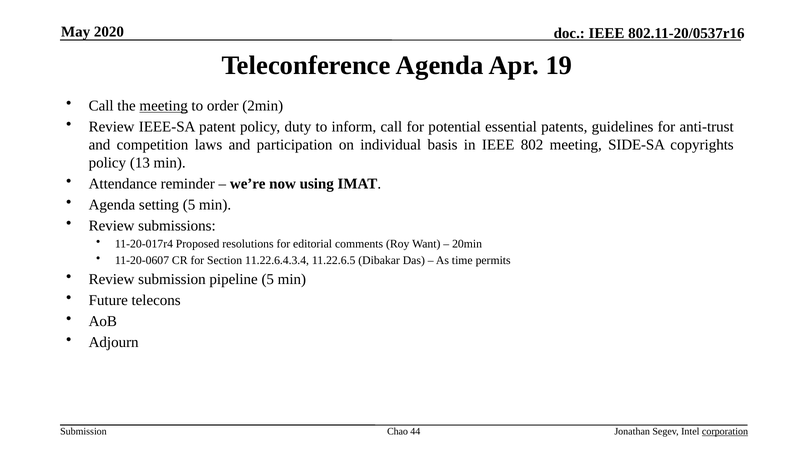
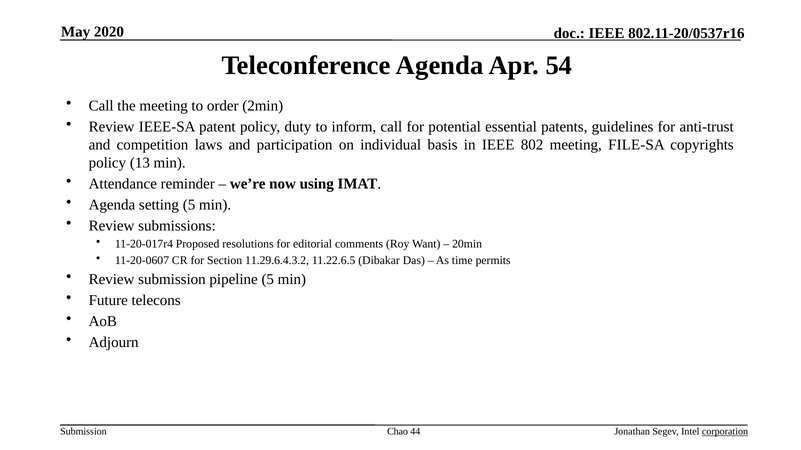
19: 19 -> 54 (559, 65)
meeting underline: present -> none (164, 106)
SIDE-SA: SIDE-SA -> FILE-SA (636, 145)
11.22.6.4.3.4: 11.22.6.4.3.4 -> 11.29.6.4.3.2 (277, 261)
